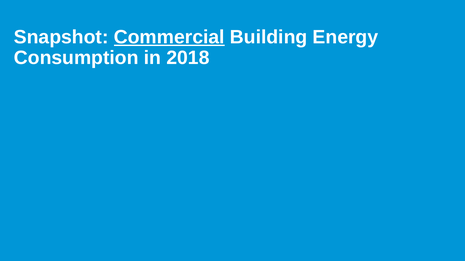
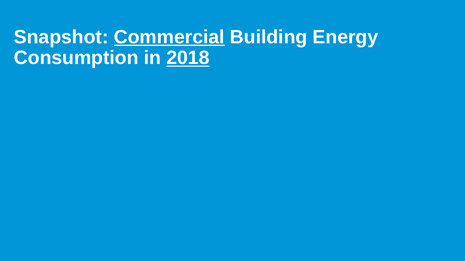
2018 underline: none -> present (188, 58)
